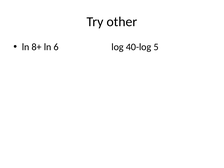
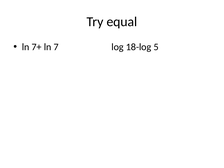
other: other -> equal (122, 22)
8+: 8+ -> 7+ (37, 47)
6: 6 -> 7 (56, 47)
40-log: 40-log -> 18-log (139, 47)
